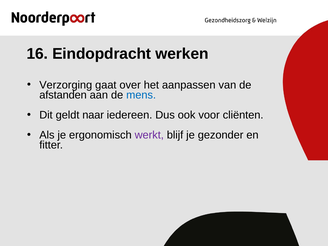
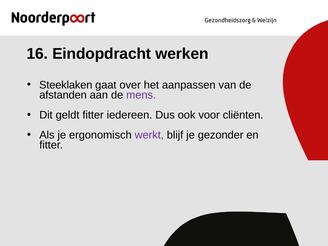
Verzorging: Verzorging -> Steeklaken (66, 85)
mens colour: blue -> purple (141, 95)
geldt naar: naar -> fitter (93, 115)
